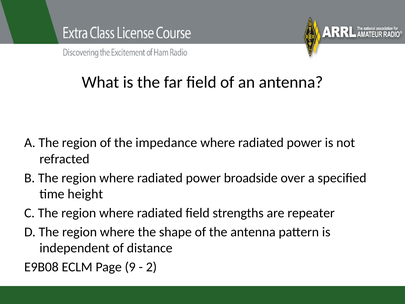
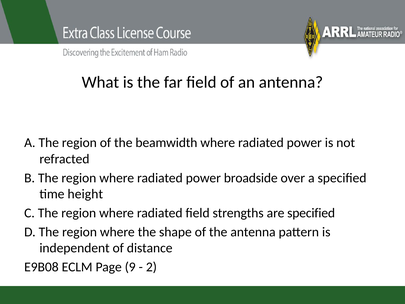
impedance: impedance -> beamwidth (166, 143)
are repeater: repeater -> specified (311, 213)
